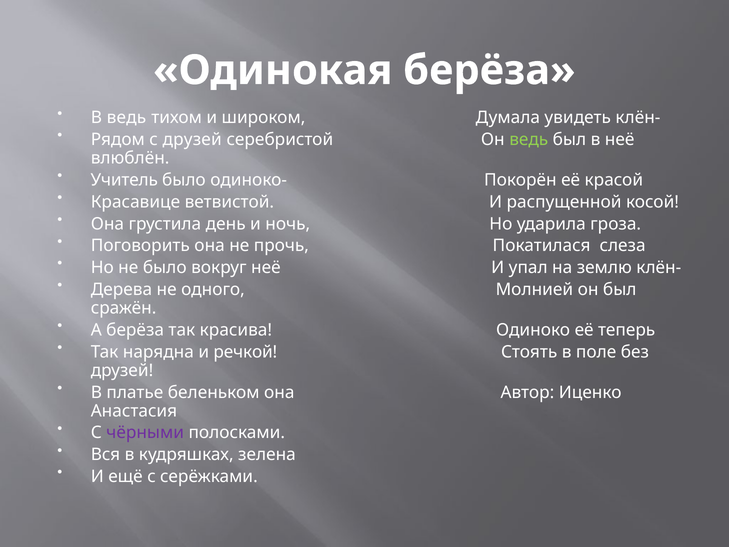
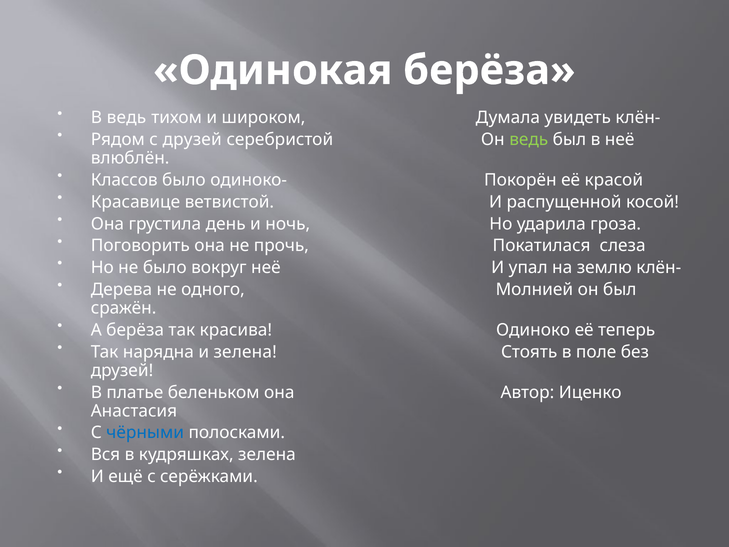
Учитель: Учитель -> Классов (124, 180)
и речкой: речкой -> зелена (245, 352)
чёрными colour: purple -> blue (145, 433)
